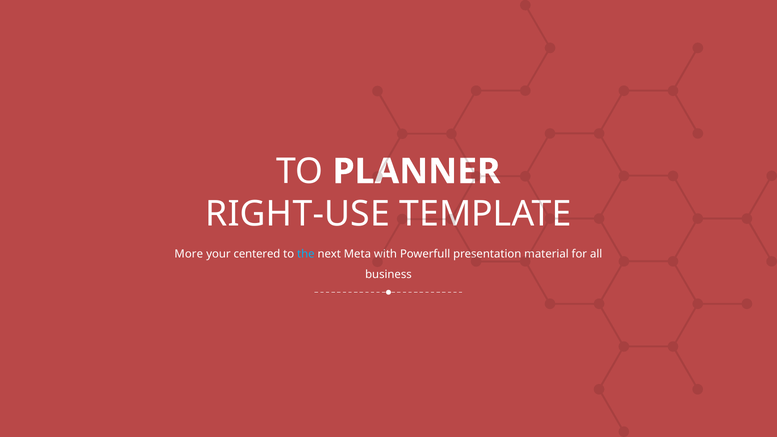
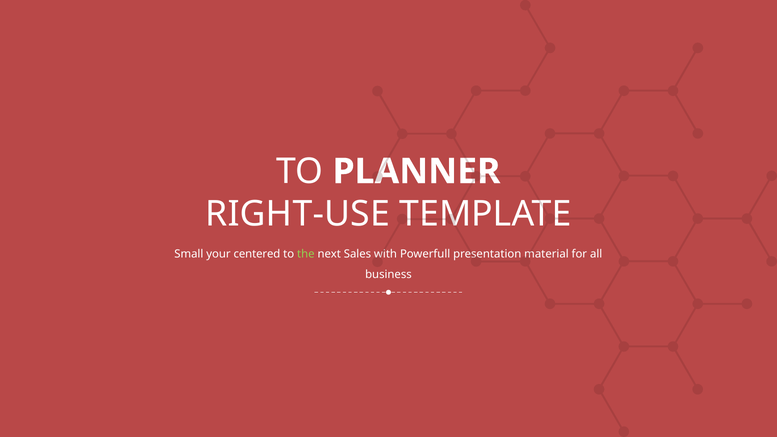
More: More -> Small (189, 254)
the colour: light blue -> light green (306, 254)
Meta: Meta -> Sales (357, 254)
